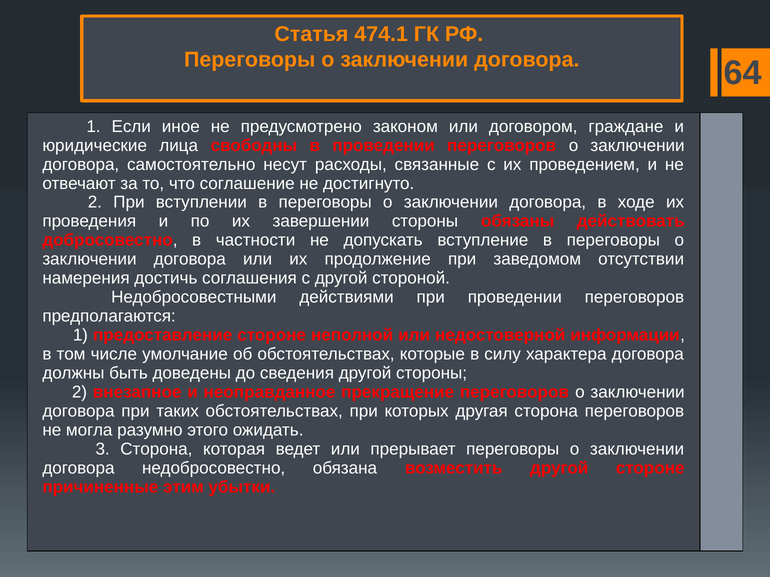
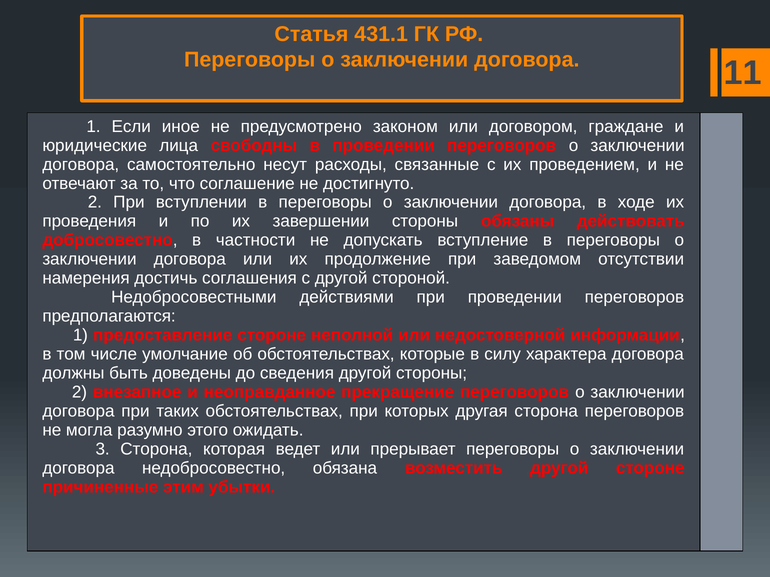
474.1: 474.1 -> 431.1 (381, 34)
64: 64 -> 11 (743, 73)
